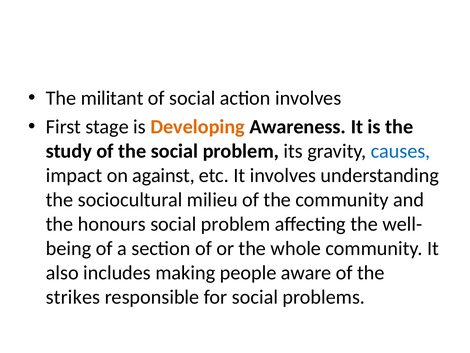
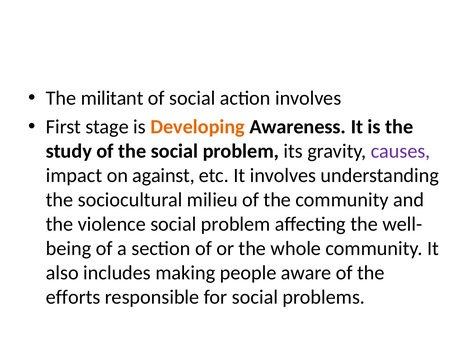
causes colour: blue -> purple (401, 151)
honours: honours -> violence (112, 224)
strikes: strikes -> efforts (73, 297)
